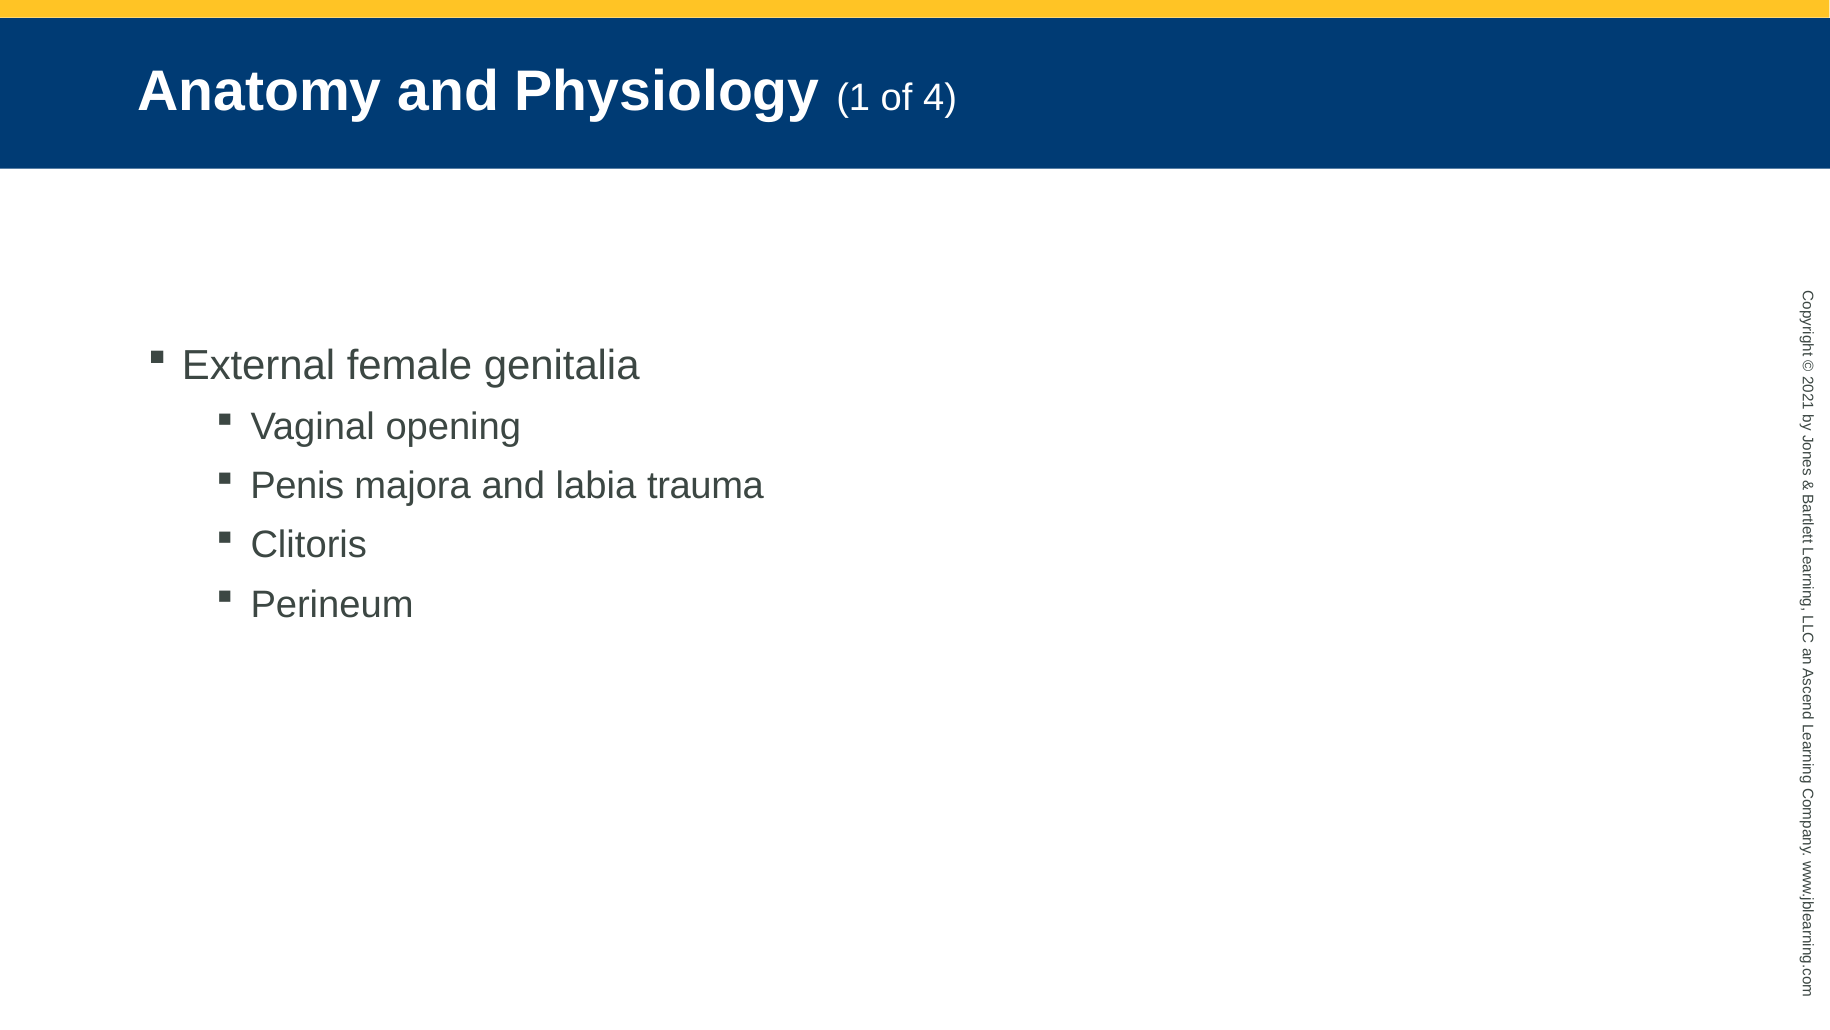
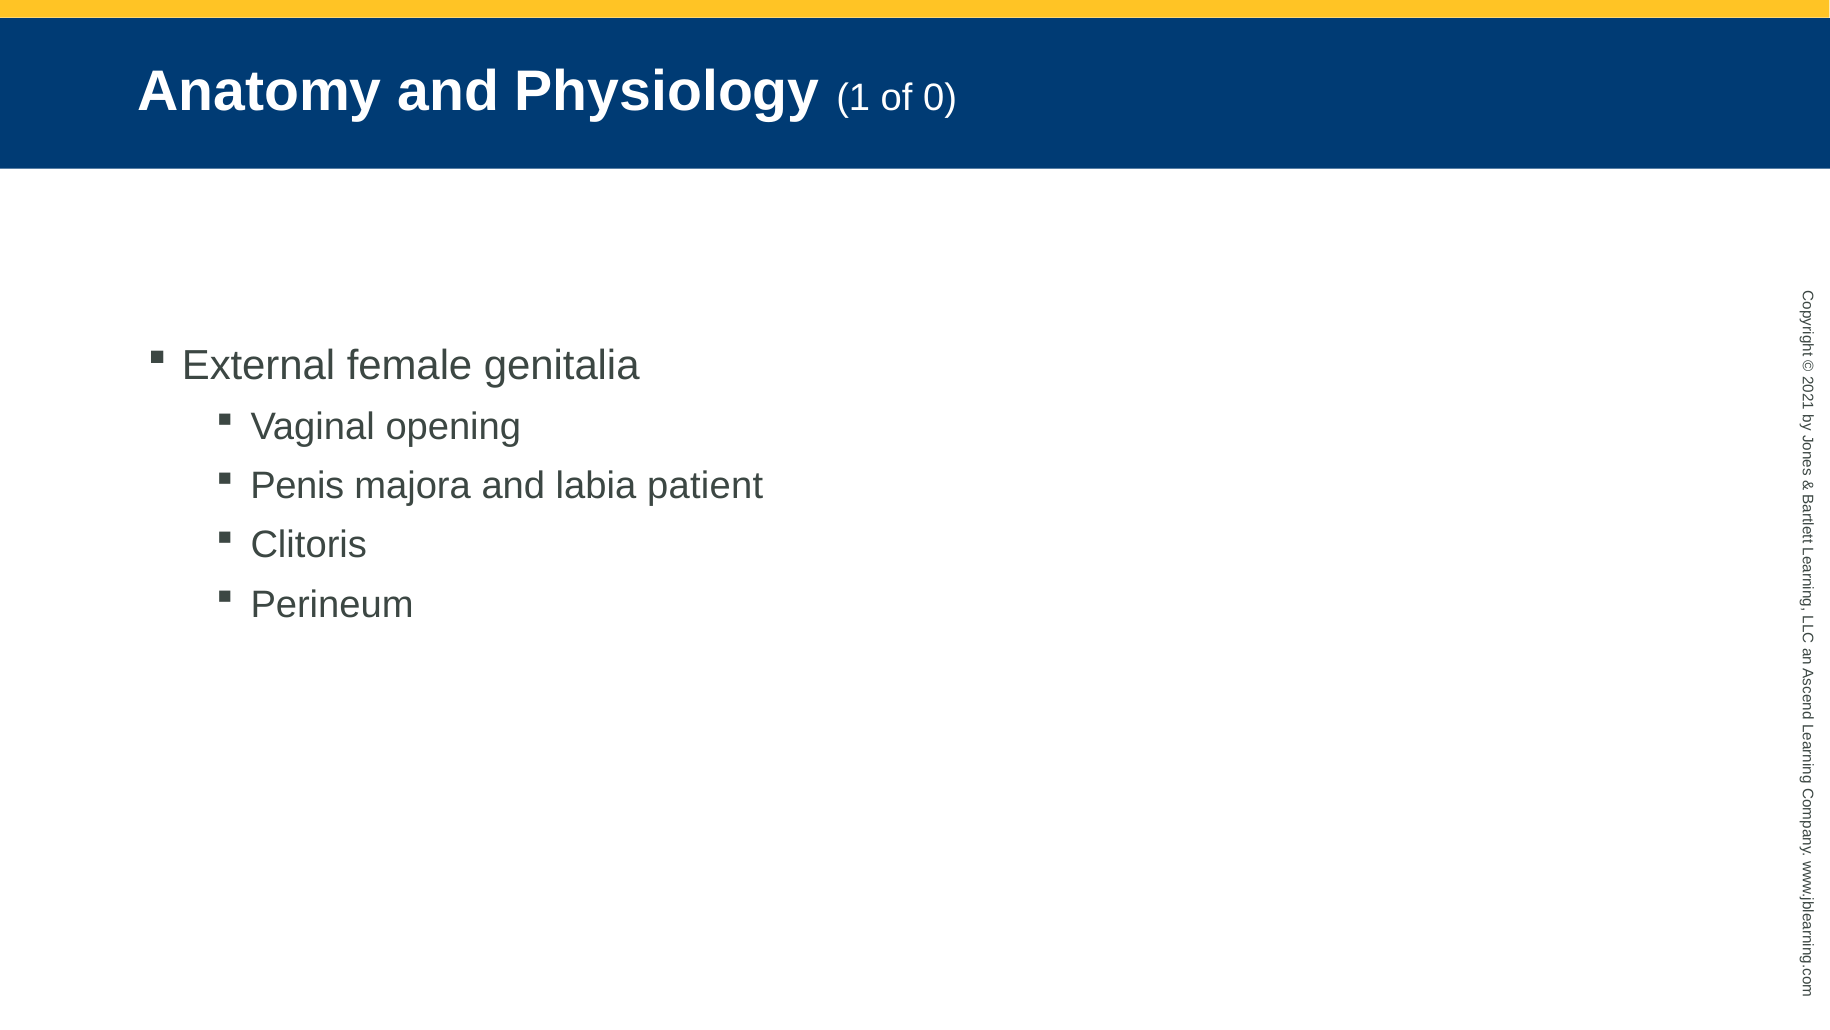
of 4: 4 -> 0 (940, 98)
trauma: trauma -> patient (705, 486)
